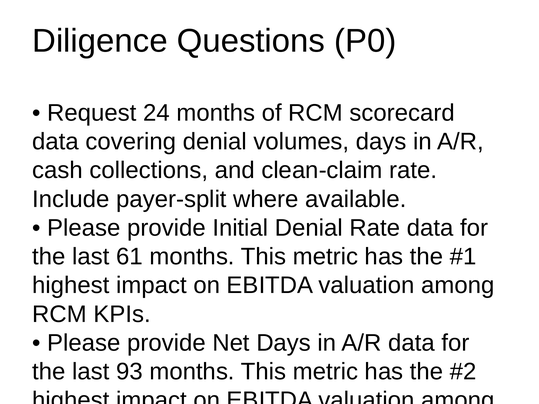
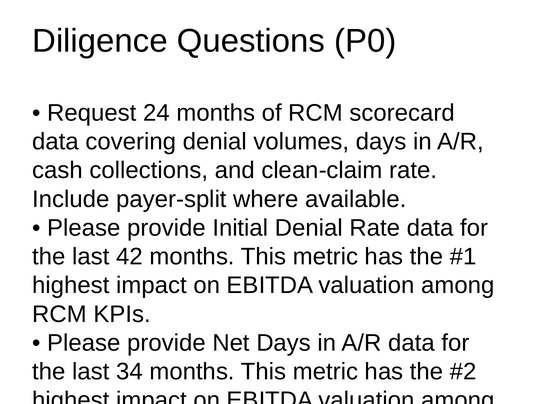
61: 61 -> 42 (129, 257)
93: 93 -> 34 (129, 372)
